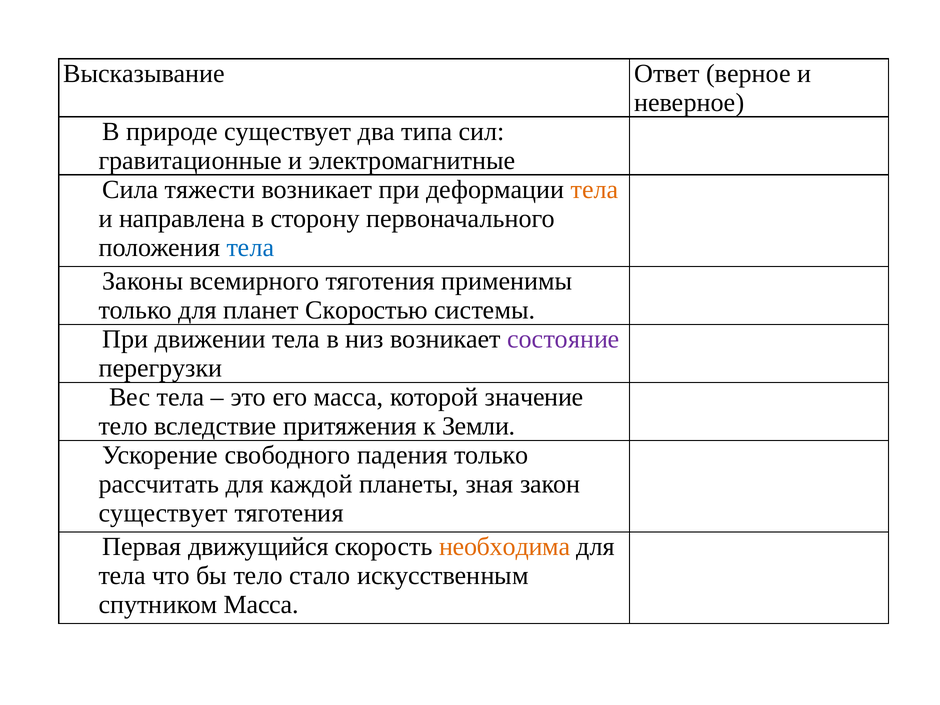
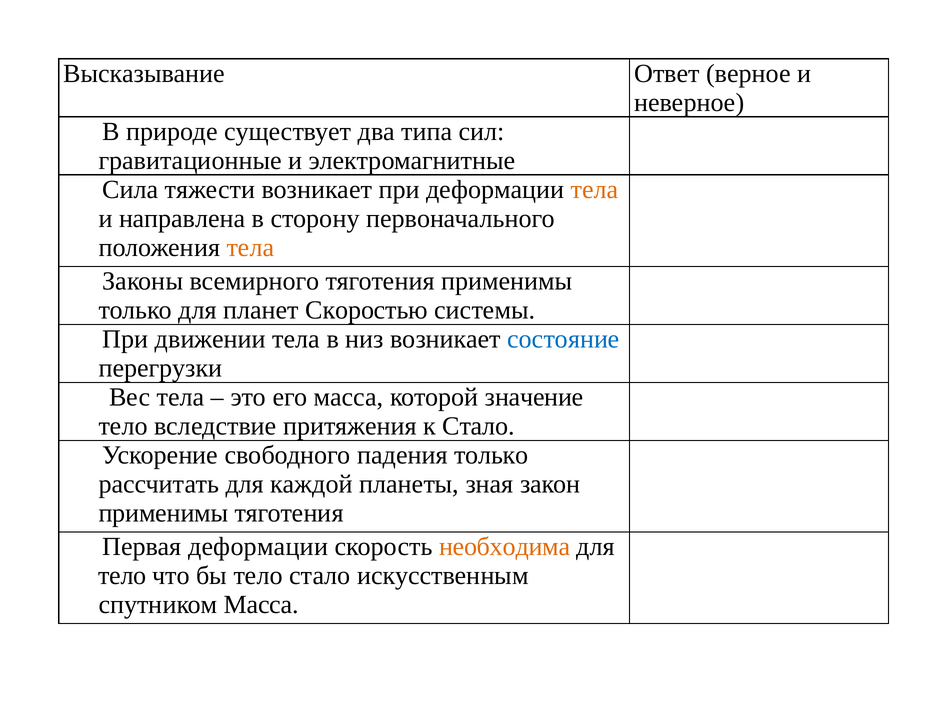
тела colour: blue -> orange (250, 247)
состояние colour: purple -> blue (563, 339)
к Земли: Земли -> Стало (479, 426)
существует: существует -> применимы (163, 513)
Первая движущийся: движущийся -> деформации (258, 547)
тела: тела -> тело (122, 576)
